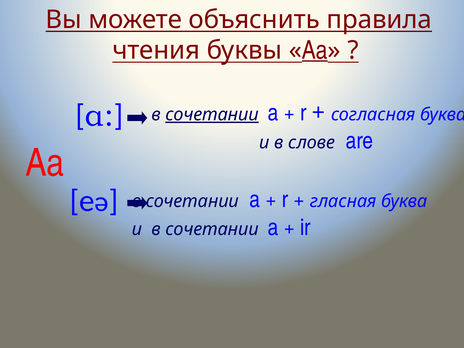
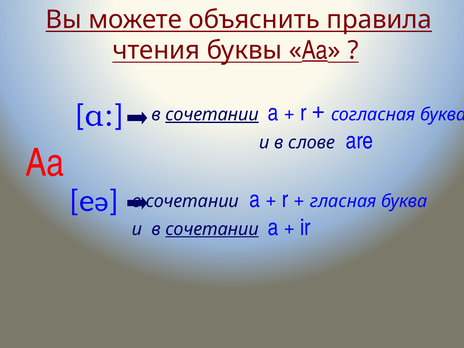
сочетании underline: none -> present (212, 229)
